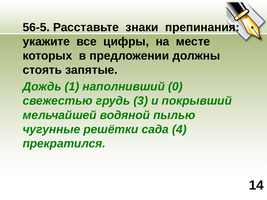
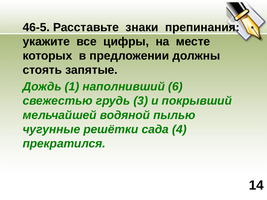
56-5: 56-5 -> 46-5 (36, 27)
0: 0 -> 6 (175, 87)
